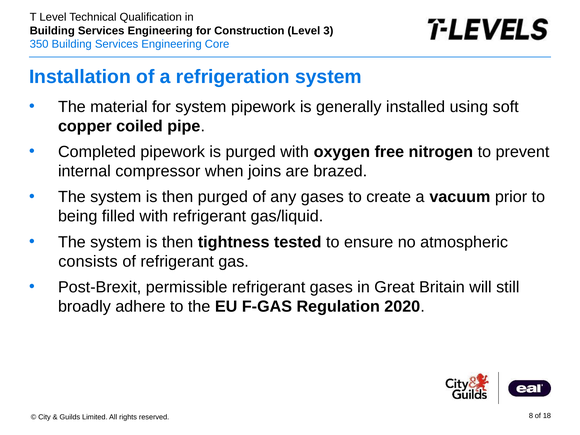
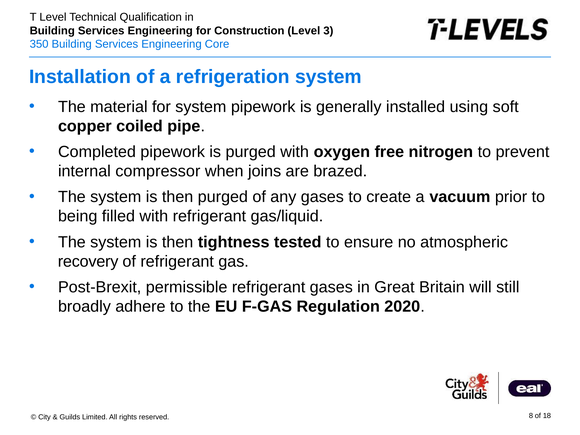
consists: consists -> recovery (88, 261)
